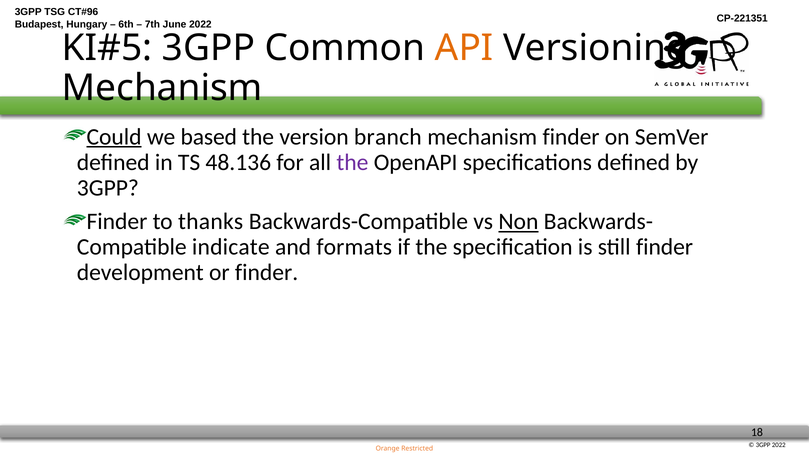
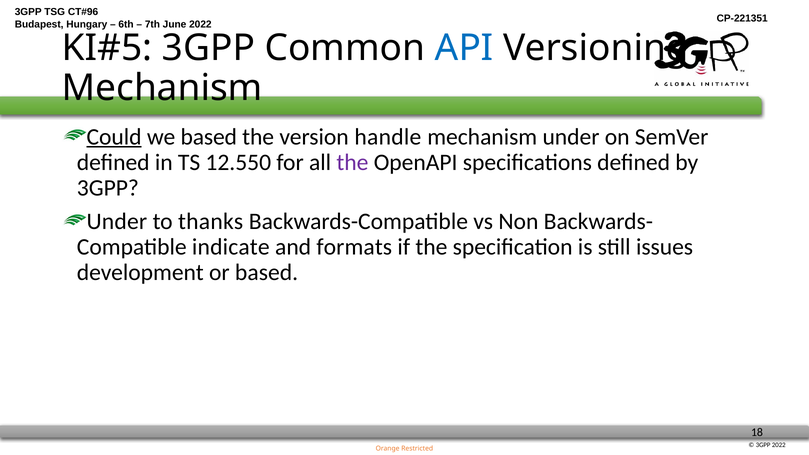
API colour: orange -> blue (464, 48)
branch: branch -> handle (388, 137)
mechanism finder: finder -> under (571, 137)
48.136: 48.136 -> 12.550 (238, 162)
Finder: Finder -> Under (117, 222)
Non underline: present -> none (518, 222)
still finder: finder -> issues (665, 247)
or finder: finder -> based (267, 273)
